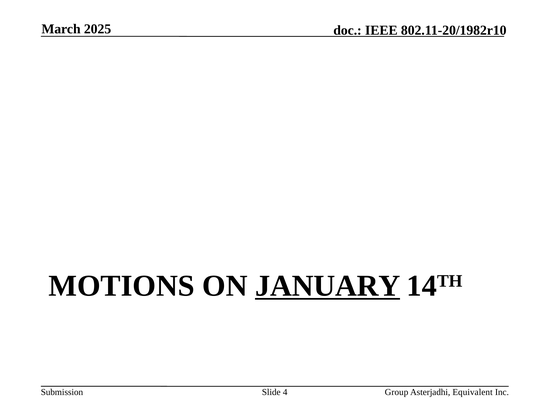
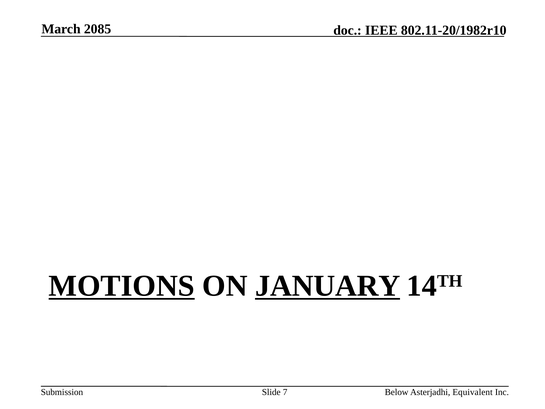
2025: 2025 -> 2085 (98, 29)
MOTIONS underline: none -> present (122, 286)
4: 4 -> 7 (285, 392)
Group: Group -> Below (397, 392)
